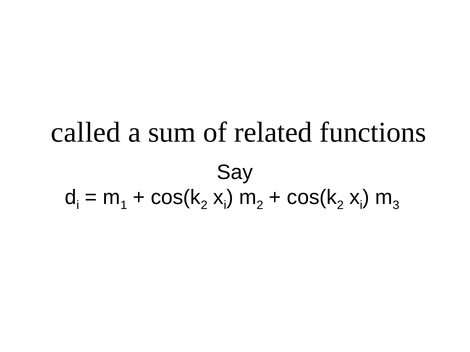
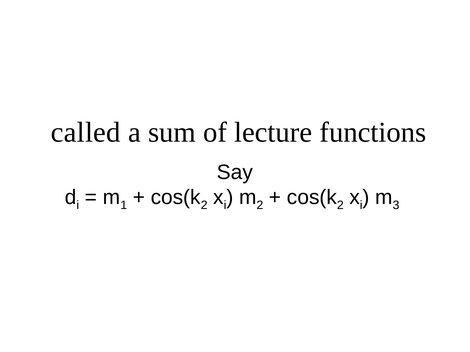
related: related -> lecture (273, 133)
